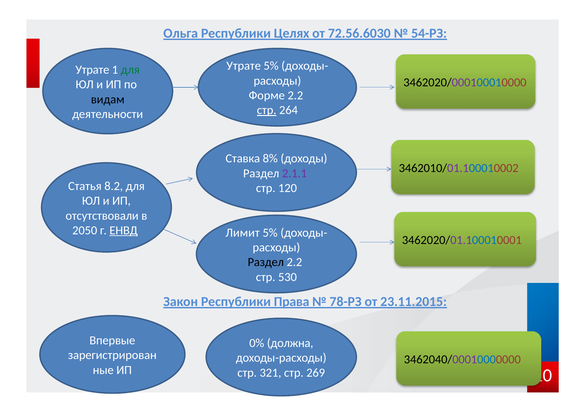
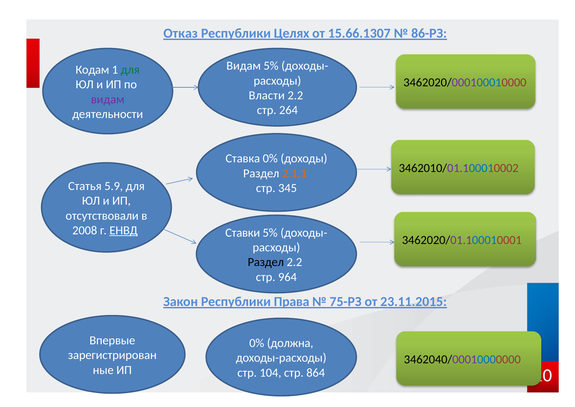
Ольга: Ольга -> Отказ (181, 33)
72.56.6030: 72.56.6030 -> 15.66.1307 (359, 33)
54-РЗ: 54-РЗ -> 86-РЗ (429, 33)
Утрате: Утрате -> Видам (244, 66)
Утрате: Утрате -> Кодам (92, 70)
Форме: Форме -> Власти (267, 95)
видам colour: black -> purple (108, 99)
стр underline: present -> none (267, 110)
Ставка 8%: 8% -> 0% (270, 158)
2.1.1 colour: purple -> orange (295, 173)
8.2: 8.2 -> 5.9 (114, 186)
120: 120 -> 345 (288, 188)
2050: 2050 -> 2008 (85, 230)
Лимит: Лимит -> Ставки (243, 232)
530: 530 -> 964 (287, 277)
78-РЗ: 78-РЗ -> 75-РЗ (346, 301)
321: 321 -> 104 (270, 372)
269: 269 -> 864 (316, 372)
